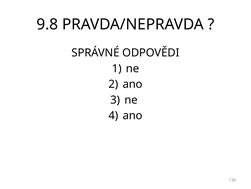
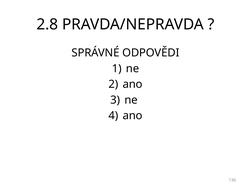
9.8: 9.8 -> 2.8 (47, 24)
